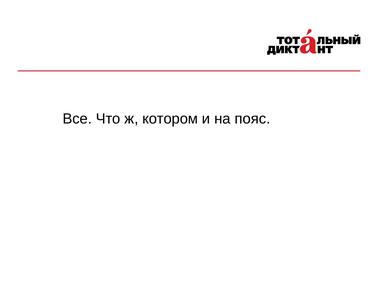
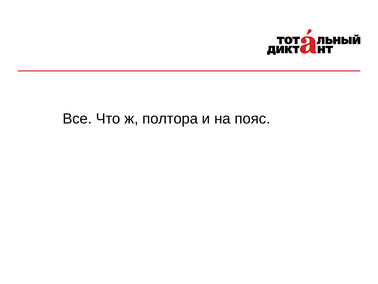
котором: котором -> полтора (170, 119)
